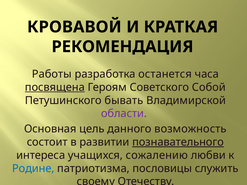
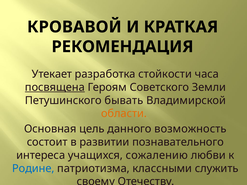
Работы: Работы -> Утекает (52, 74)
останется: останется -> стойкости (165, 74)
Собой: Собой -> Земли (209, 87)
области colour: purple -> orange (124, 114)
познавательного underline: present -> none (178, 142)
пословицы: пословицы -> классными (162, 169)
